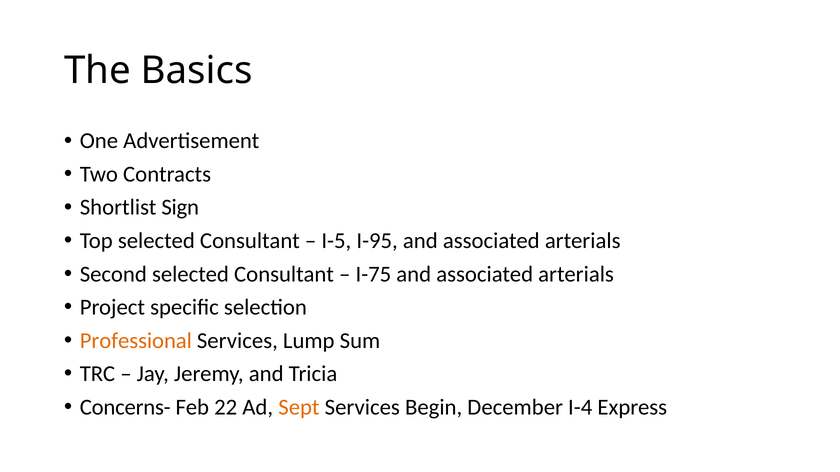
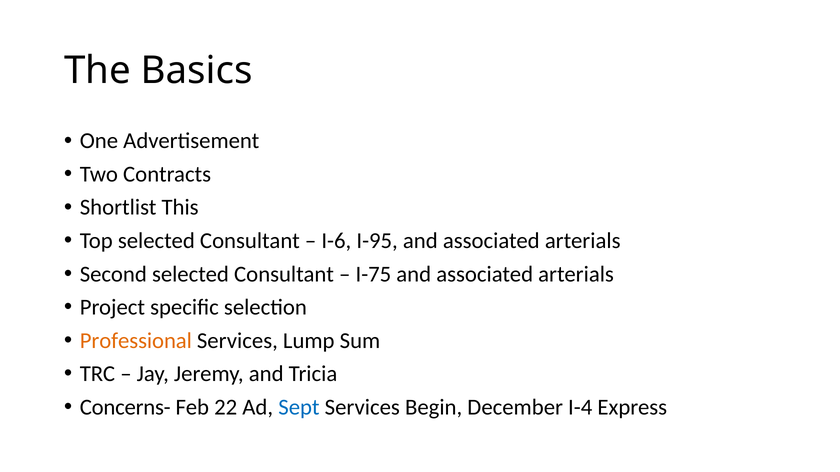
Sign: Sign -> This (180, 208)
I-5: I-5 -> I-6 (336, 241)
Sept colour: orange -> blue (299, 408)
